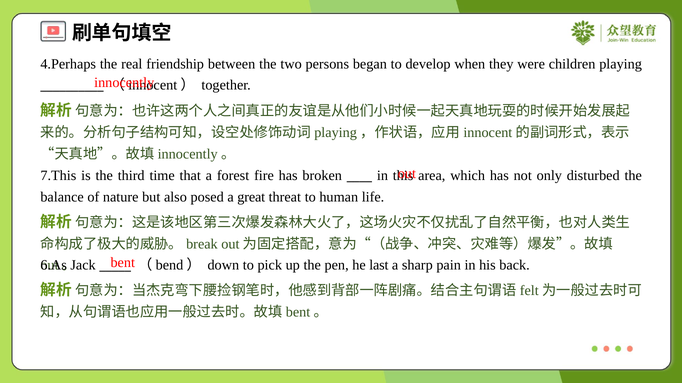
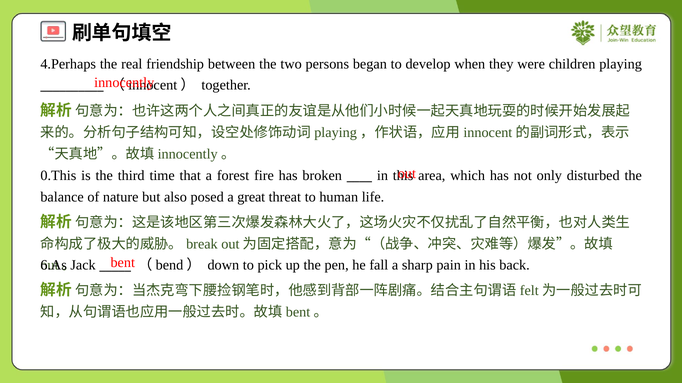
7.This: 7.This -> 0.This (58, 176)
last: last -> fall (379, 265)
